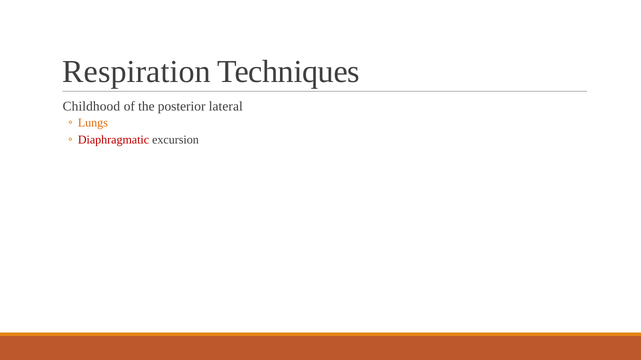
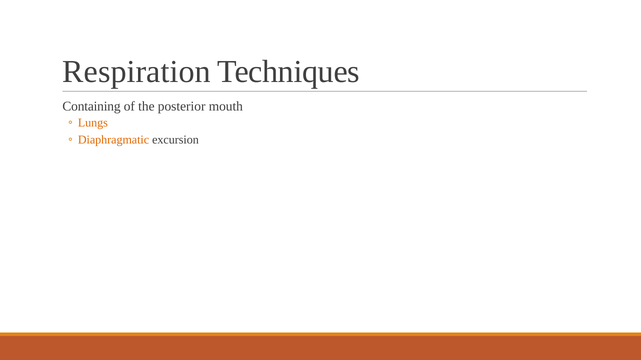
Childhood: Childhood -> Containing (92, 107)
lateral: lateral -> mouth (226, 107)
Diaphragmatic colour: red -> orange (114, 140)
